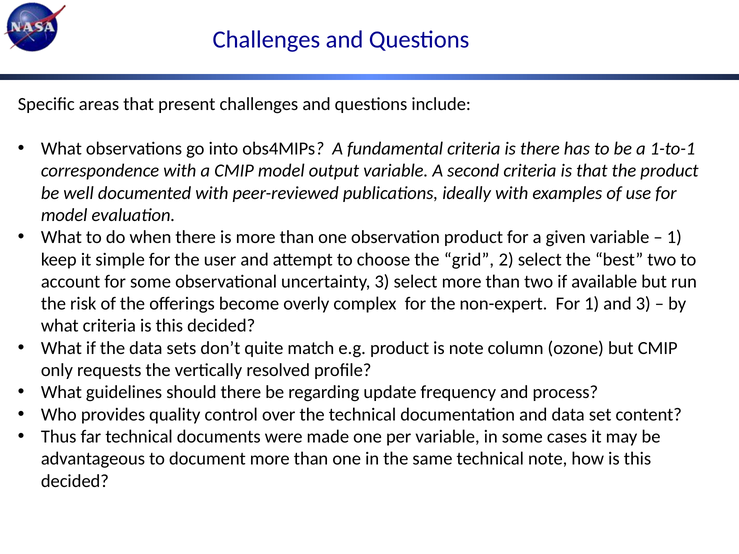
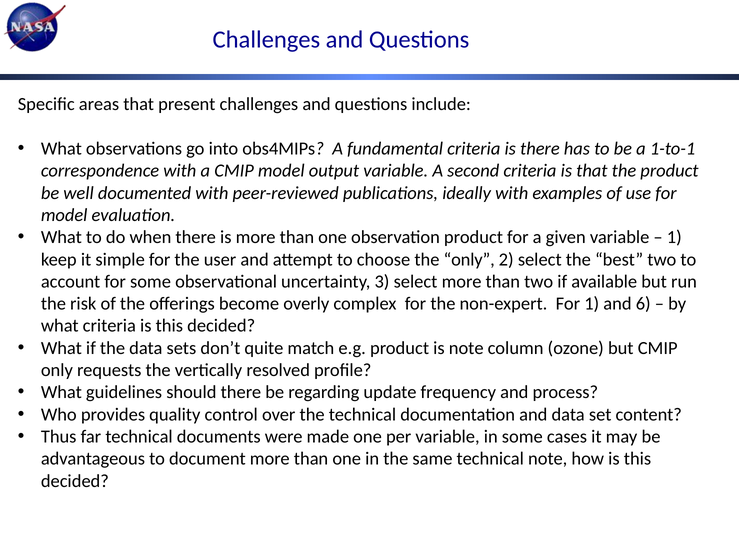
the grid: grid -> only (469, 260)
and 3: 3 -> 6 (643, 304)
